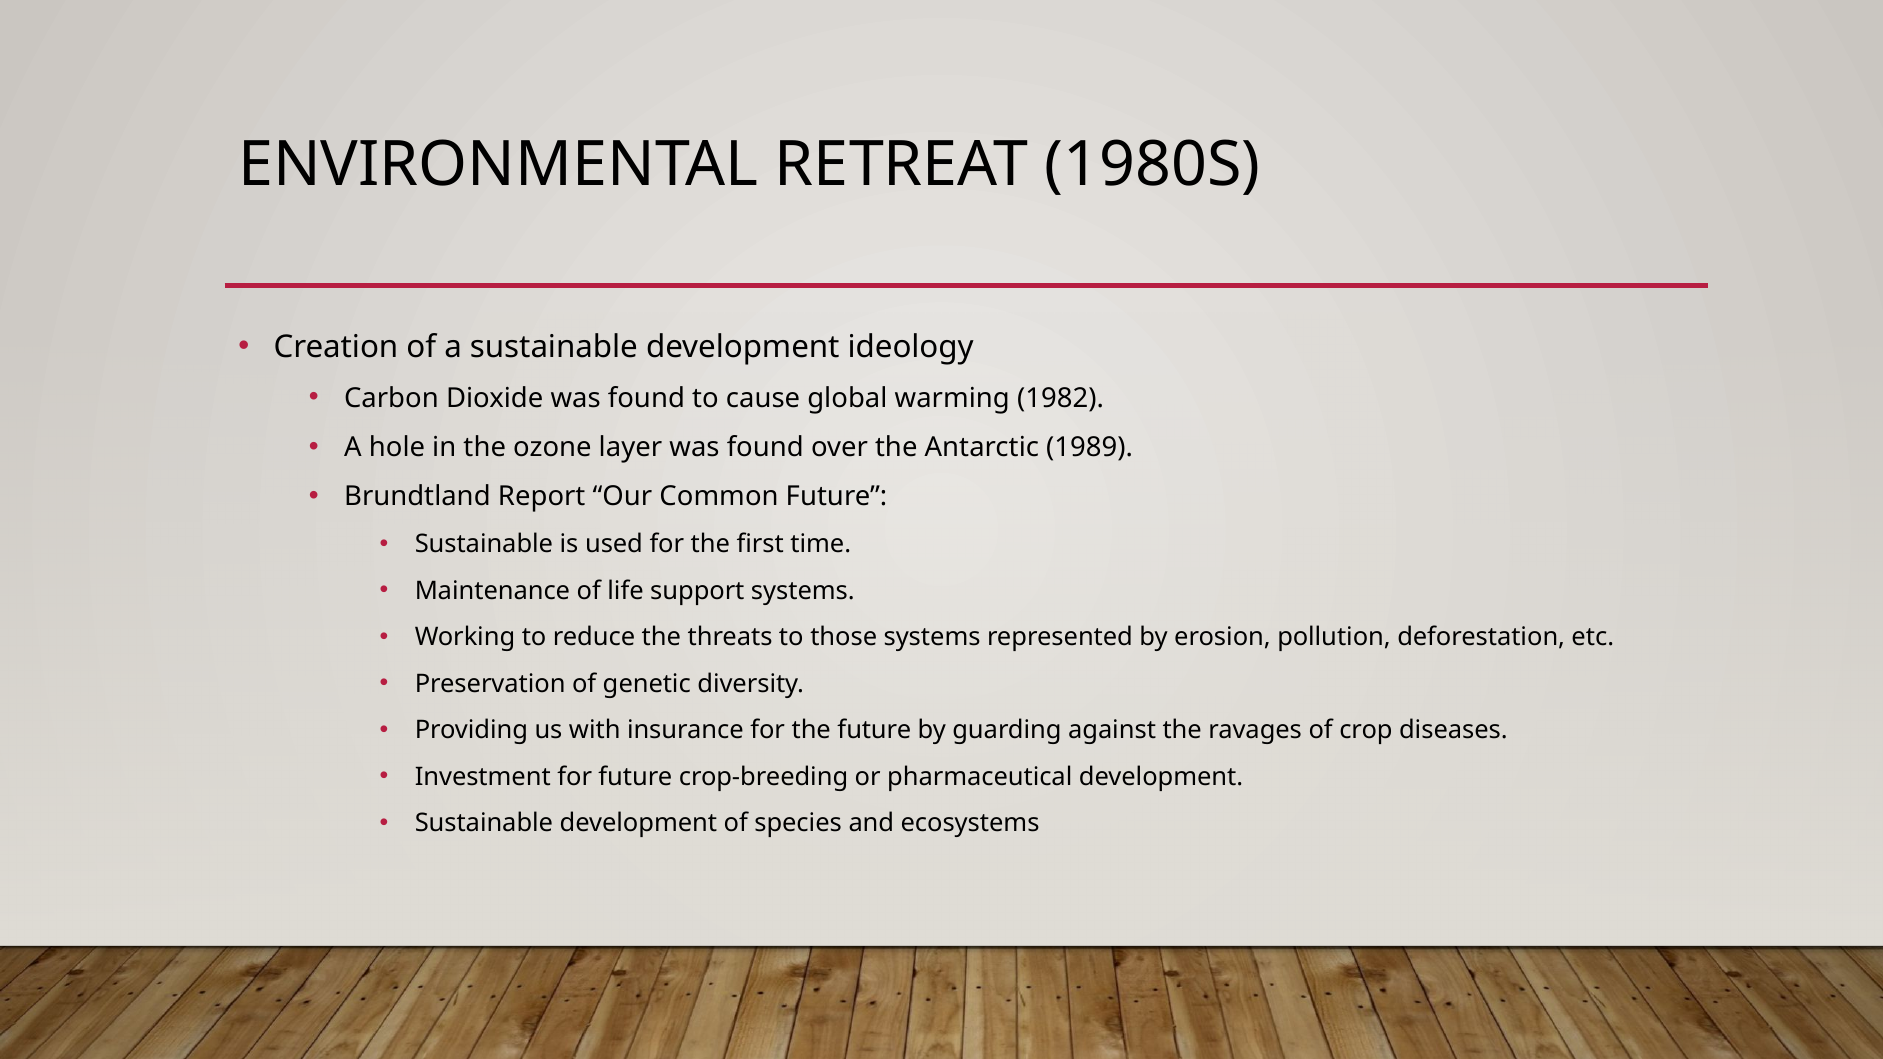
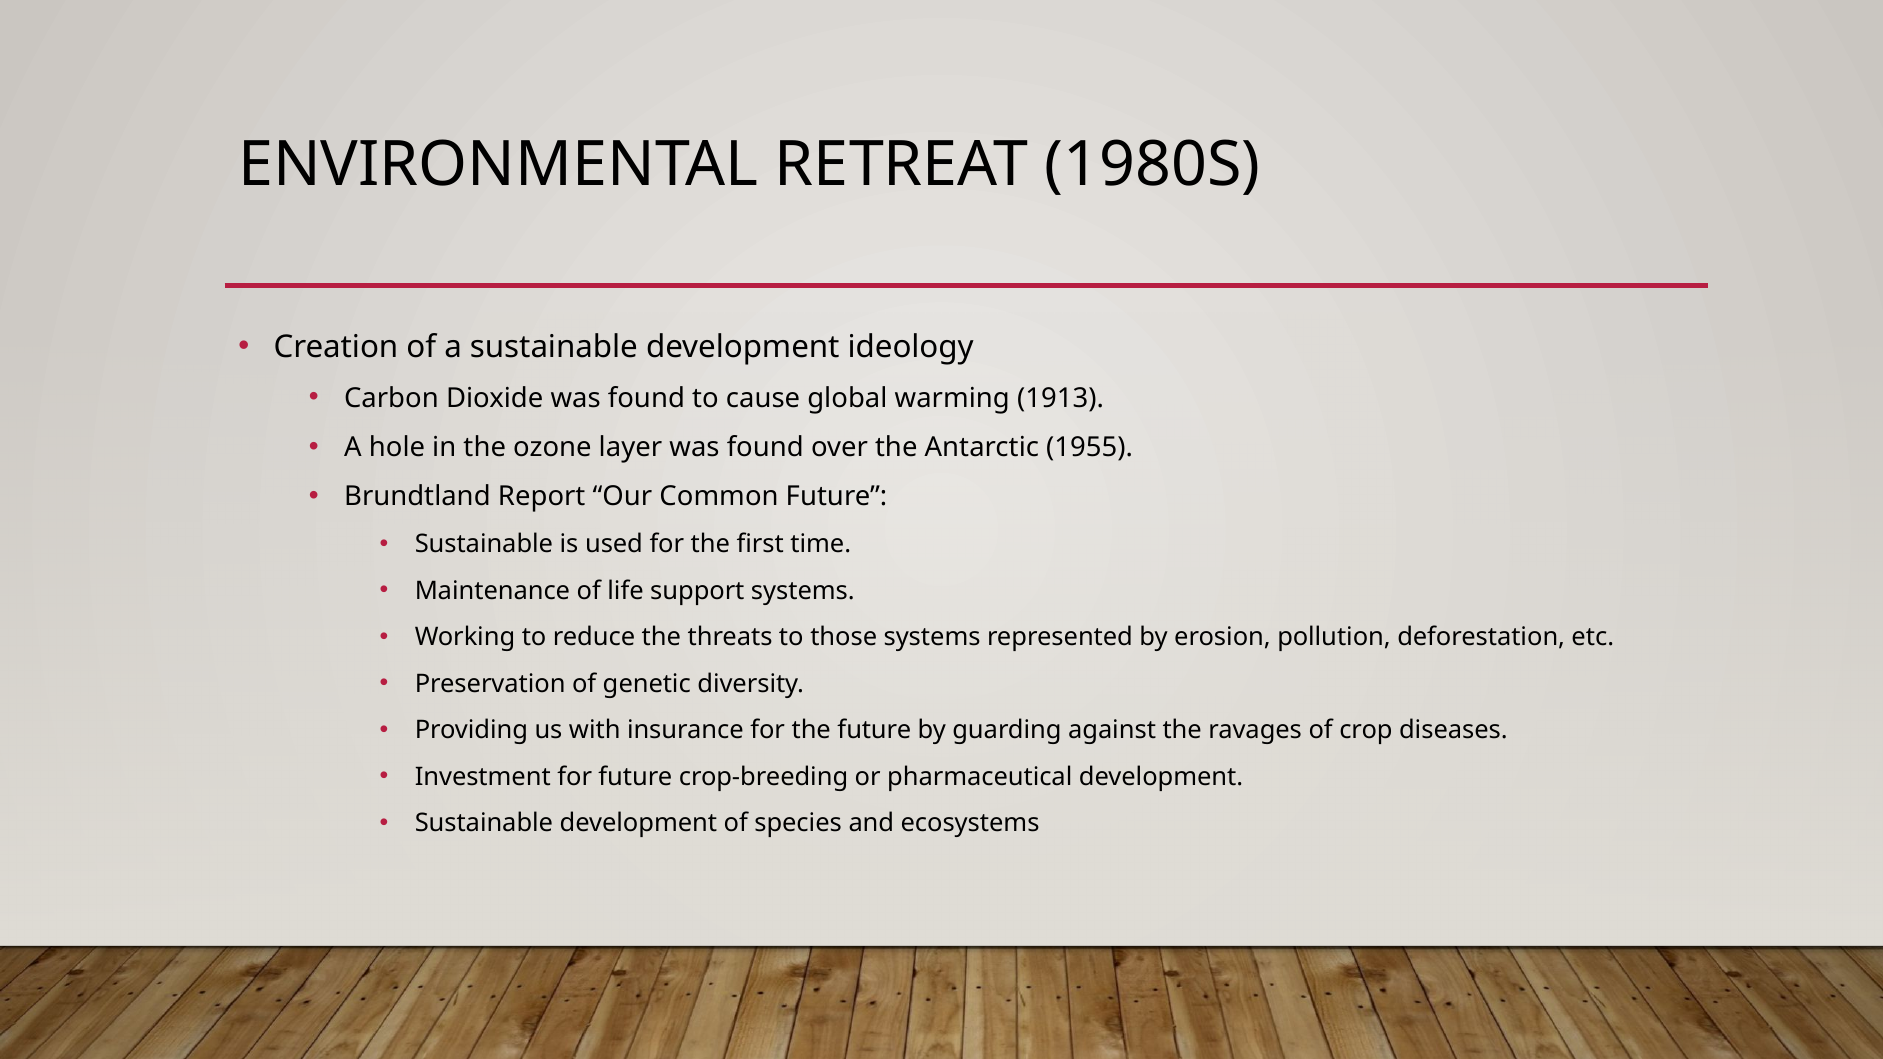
1982: 1982 -> 1913 (1061, 398)
1989: 1989 -> 1955 (1089, 448)
